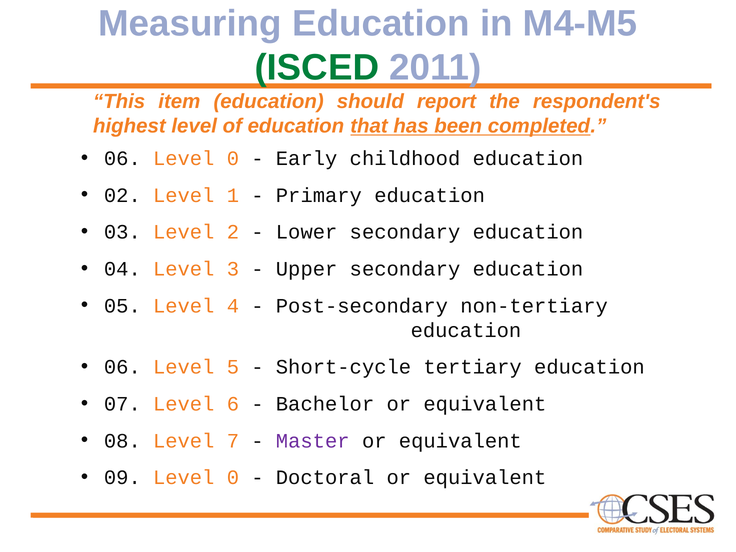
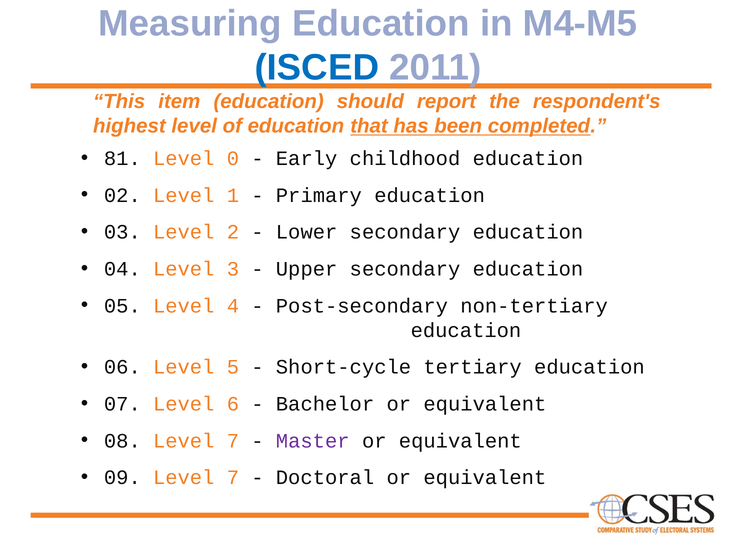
ISCED colour: green -> blue (317, 68)
06: 06 -> 81 (122, 158)
09 Level 0: 0 -> 7 (233, 478)
